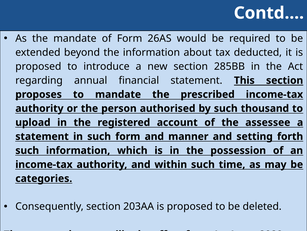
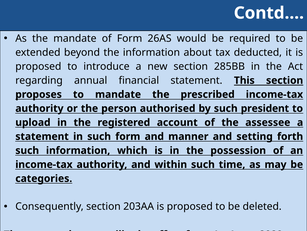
thousand: thousand -> president (265, 108)
